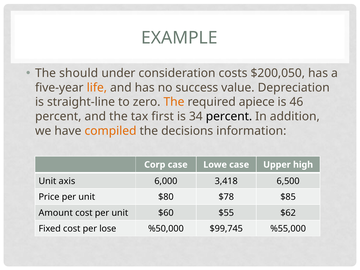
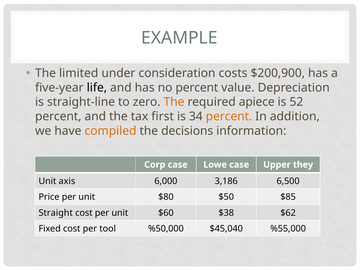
should: should -> limited (79, 73)
$200,050: $200,050 -> $200,900 (278, 73)
life colour: orange -> black (97, 88)
no success: success -> percent (197, 88)
46: 46 -> 52 (296, 102)
percent colour: black -> orange (229, 116)
high: high -> they (303, 165)
3,418: 3,418 -> 3,186 (226, 181)
$78: $78 -> $50 (226, 197)
Amount: Amount -> Straight (56, 213)
$55: $55 -> $38 (226, 213)
lose: lose -> tool (108, 229)
$99,745: $99,745 -> $45,040 (226, 229)
